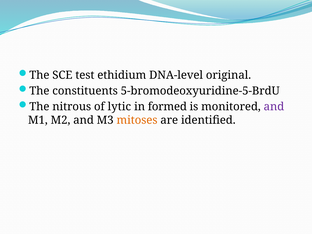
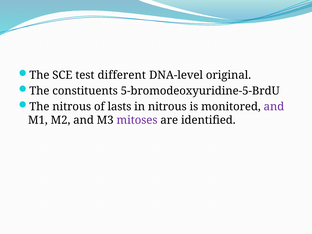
ethidium: ethidium -> different (122, 75)
lytic: lytic -> lasts (119, 107)
in formed: formed -> nitrous (167, 107)
mitoses colour: orange -> purple (137, 120)
